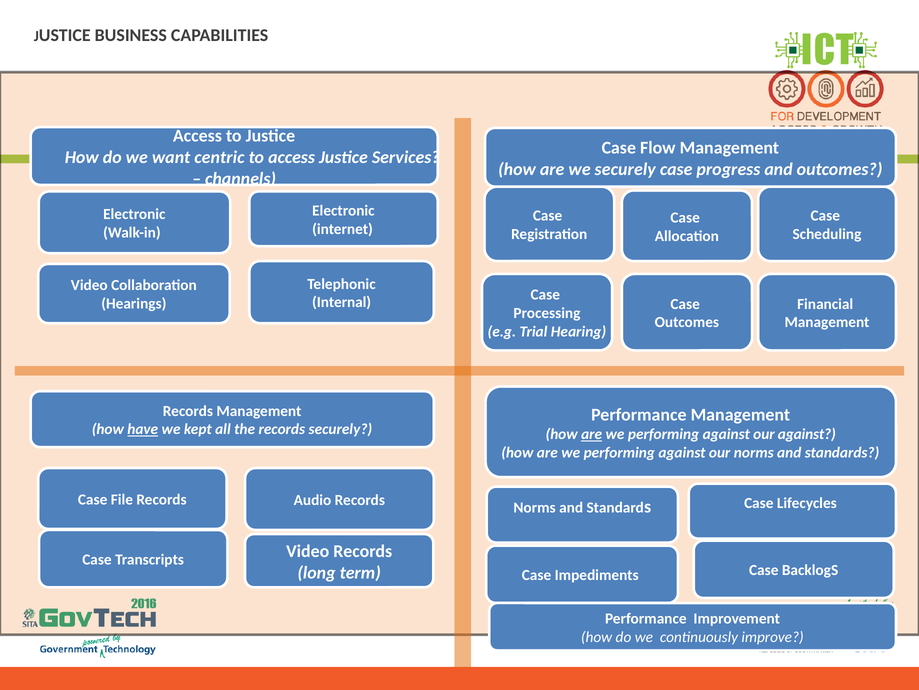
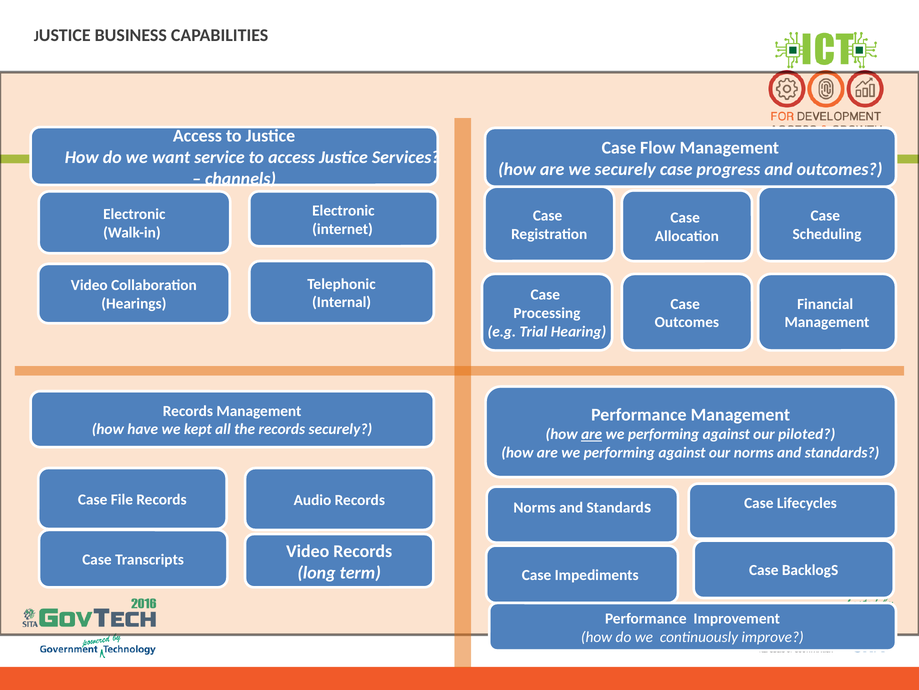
centric: centric -> service (220, 157)
have underline: present -> none (143, 429)
our against: against -> piloted (807, 434)
